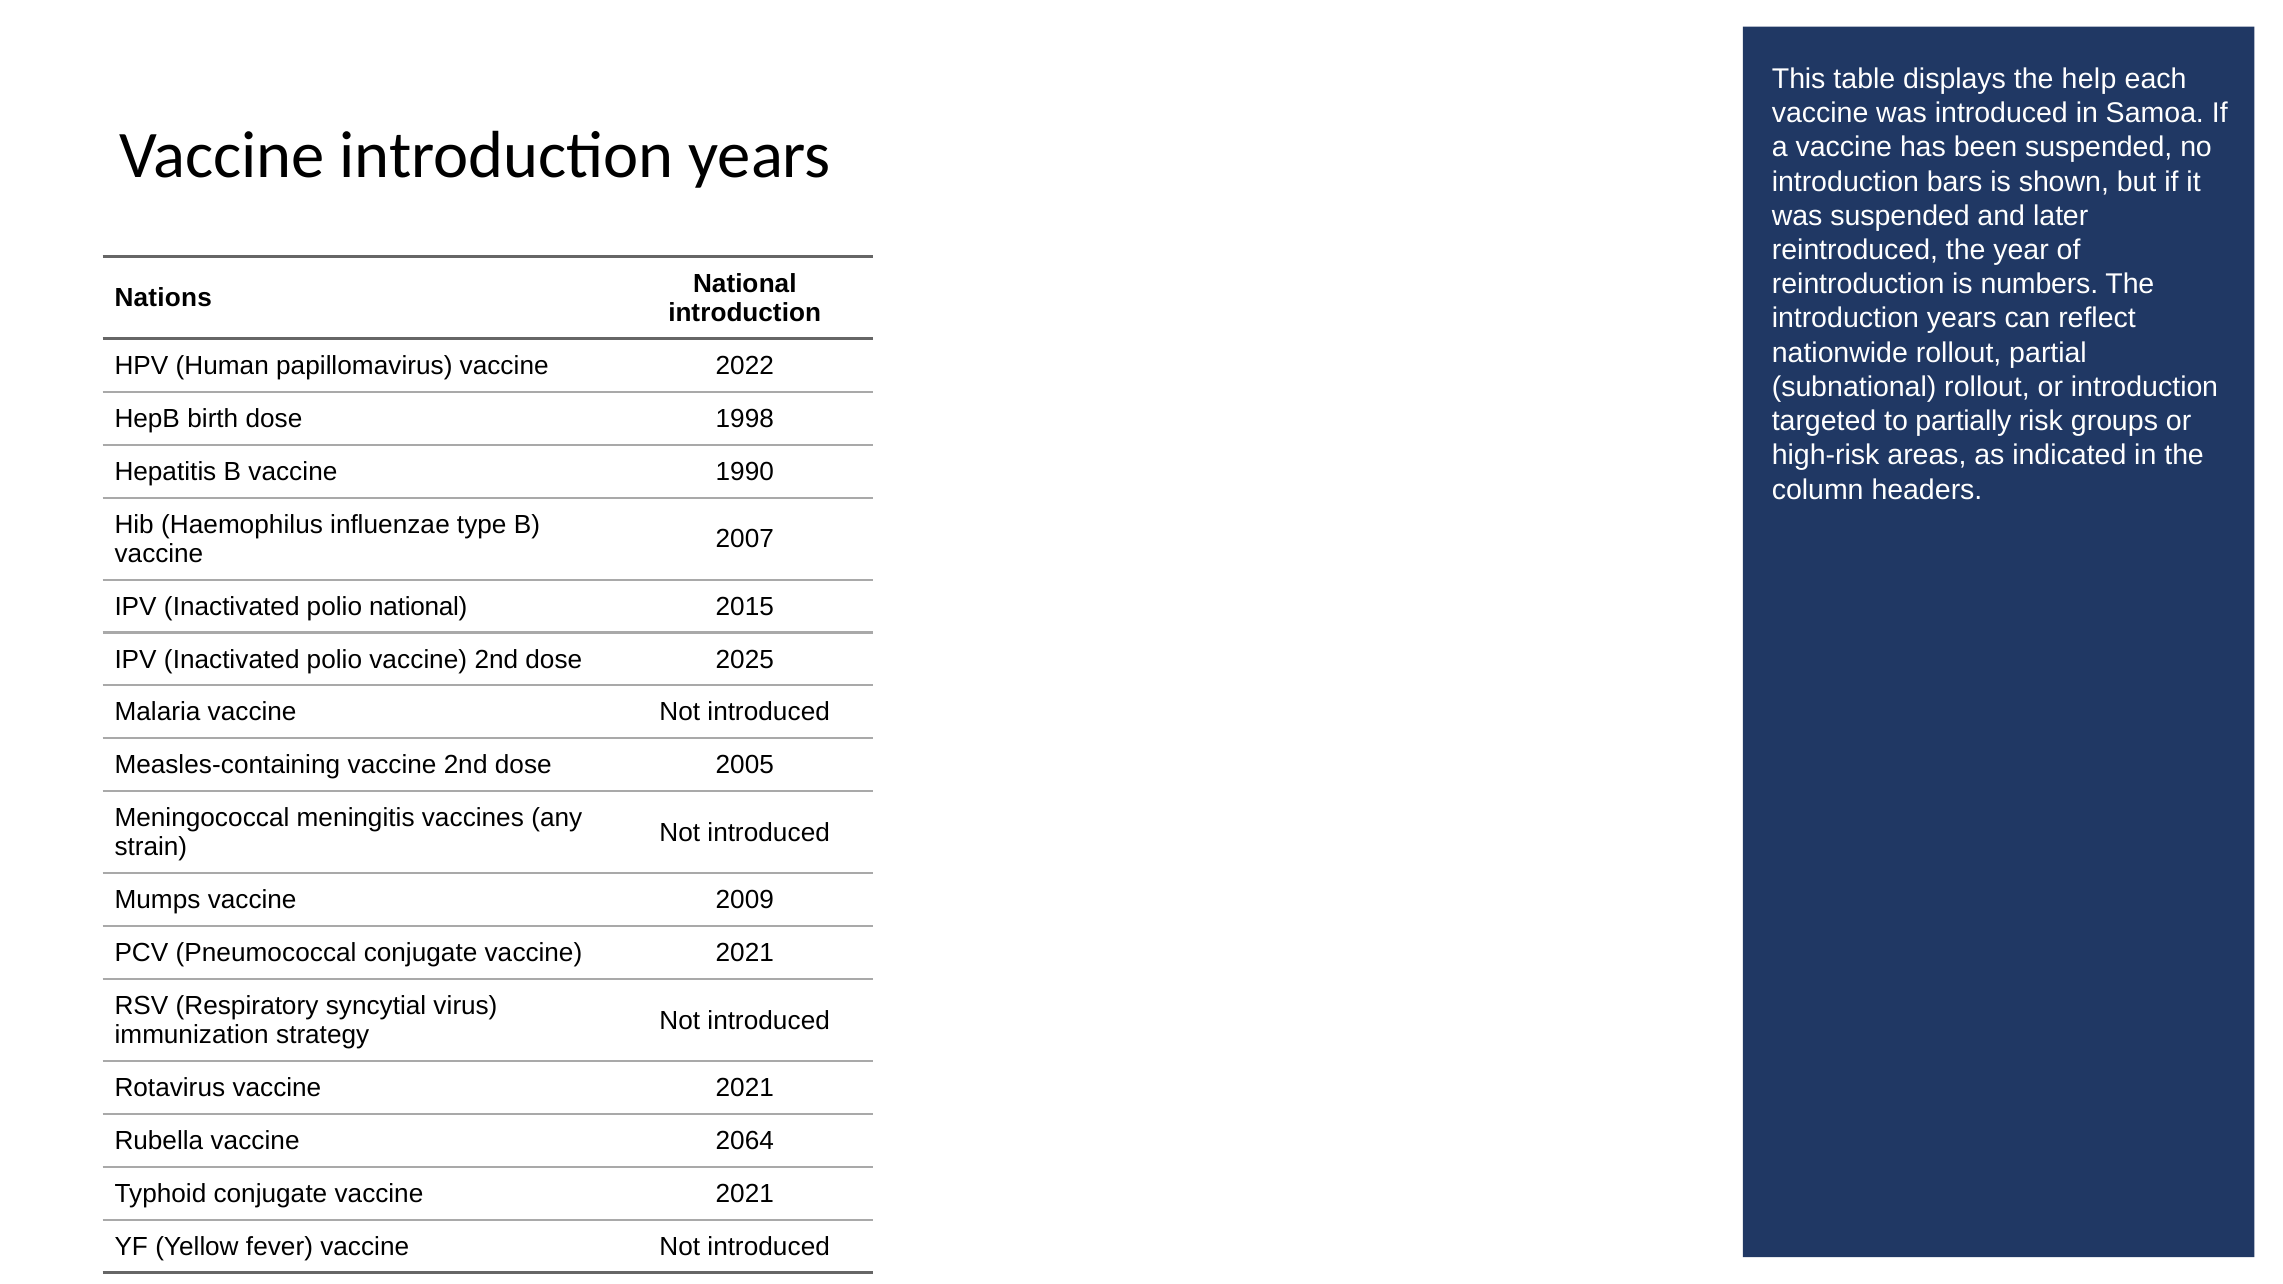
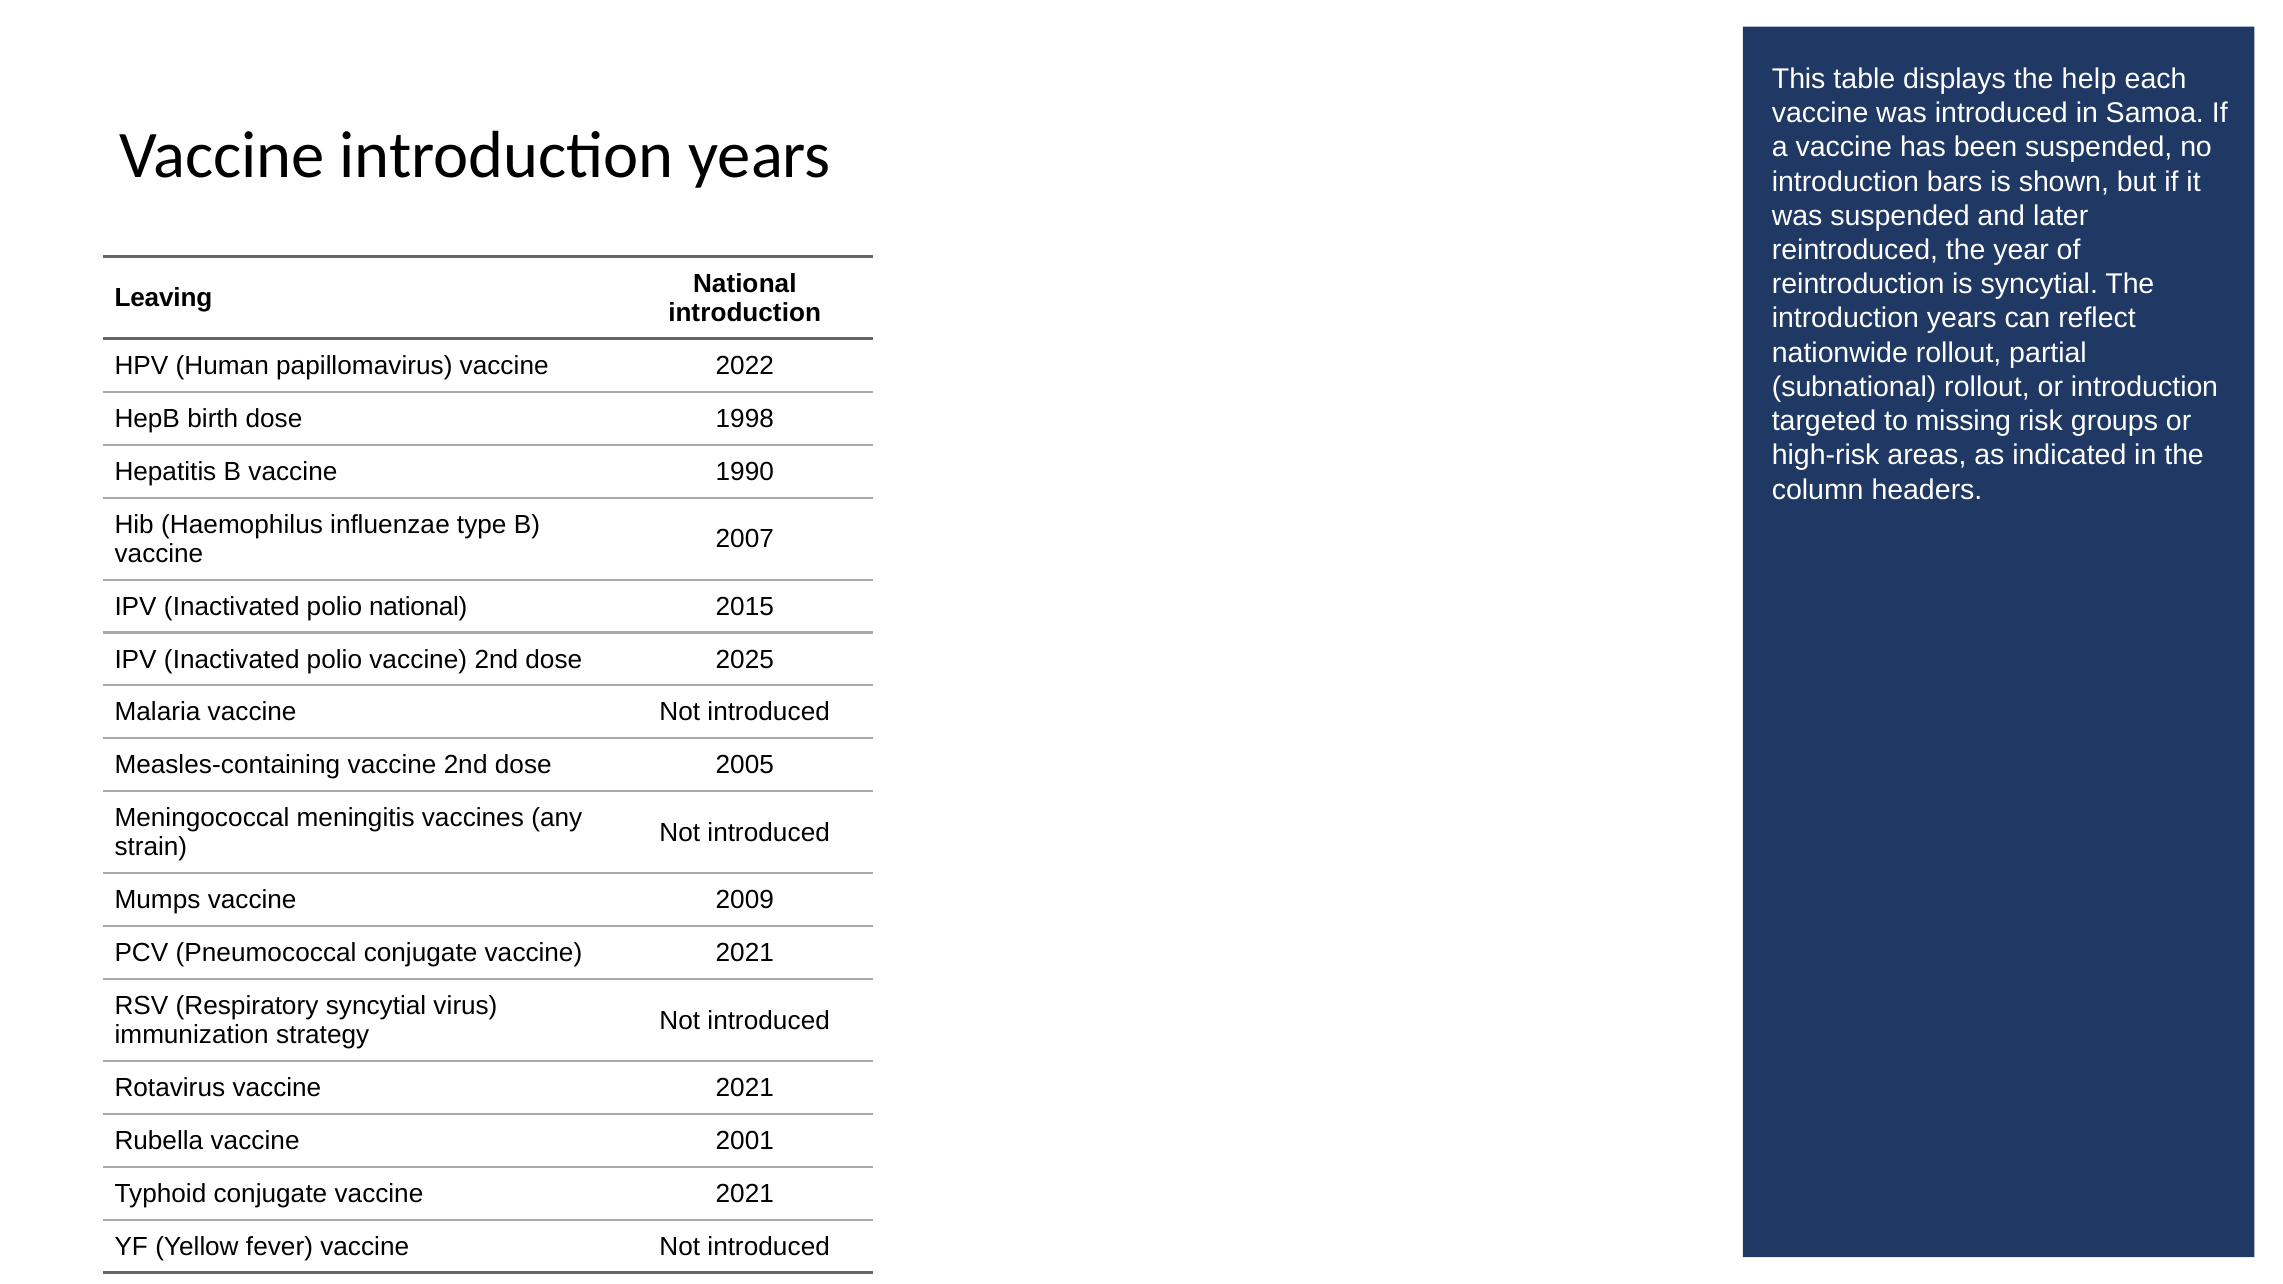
is numbers: numbers -> syncytial (2039, 284)
Nations: Nations -> Leaving (163, 298)
partially: partially -> missing (1963, 421)
2064: 2064 -> 2001 (745, 1141)
